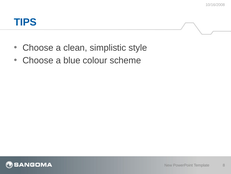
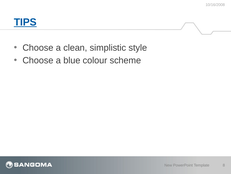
TIPS underline: none -> present (25, 22)
